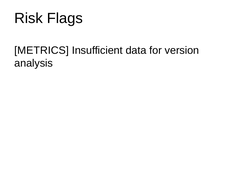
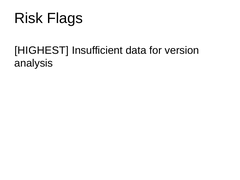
METRICS: METRICS -> HIGHEST (42, 50)
